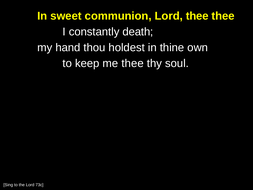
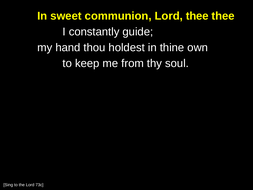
death: death -> guide (138, 32)
me thee: thee -> from (133, 63)
